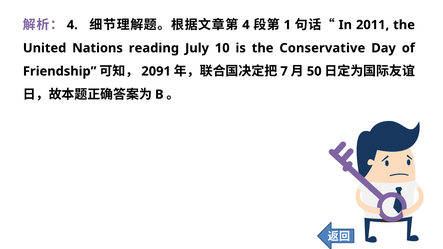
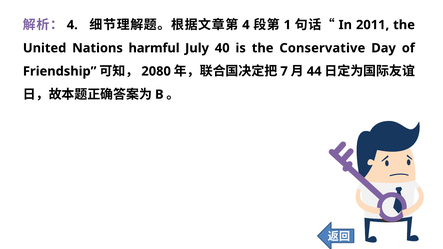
reading: reading -> harmful (154, 48)
10: 10 -> 40 (222, 48)
2091: 2091 -> 2080 (156, 71)
50: 50 -> 44 (314, 71)
